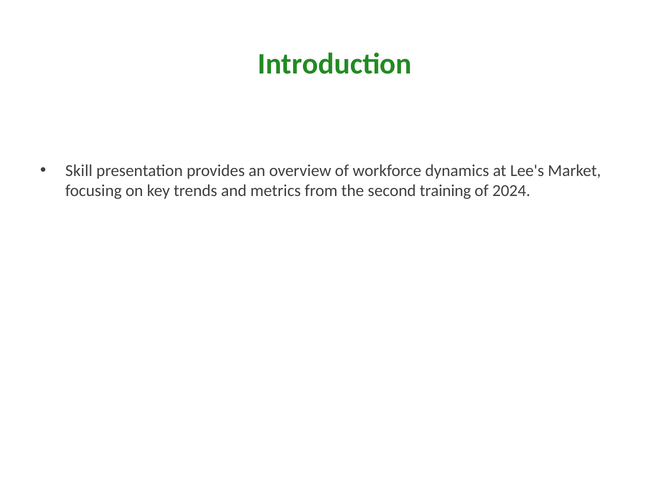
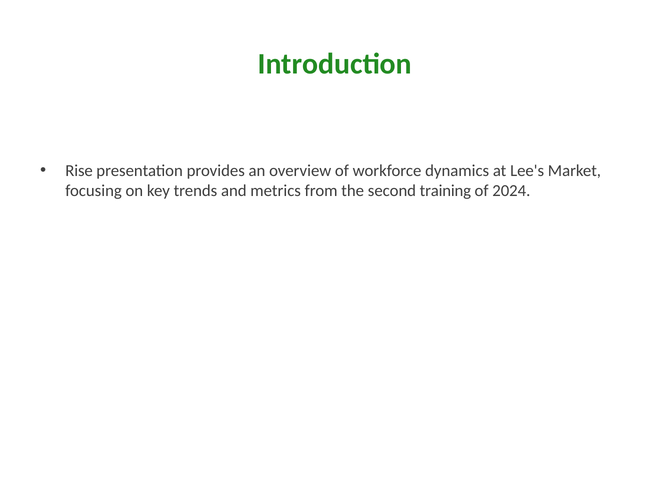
Skill: Skill -> Rise (79, 171)
